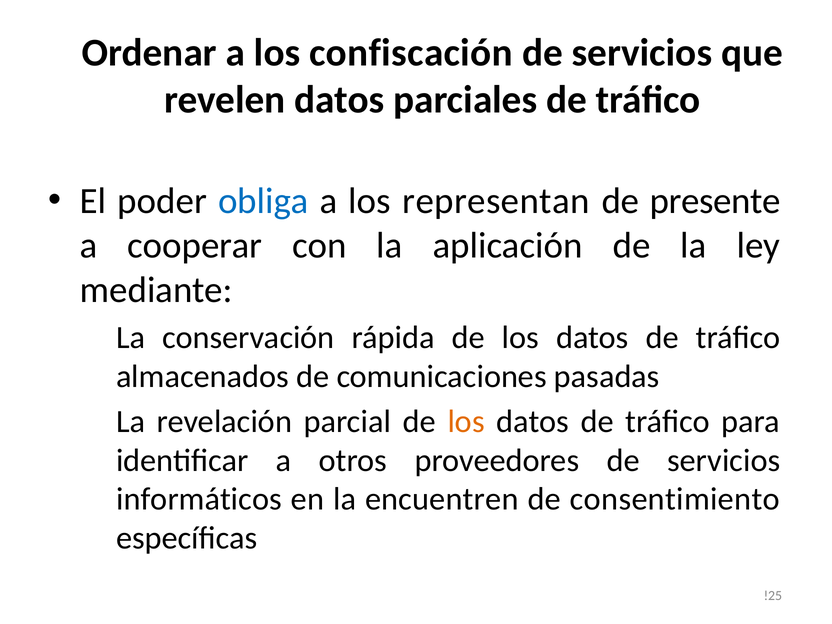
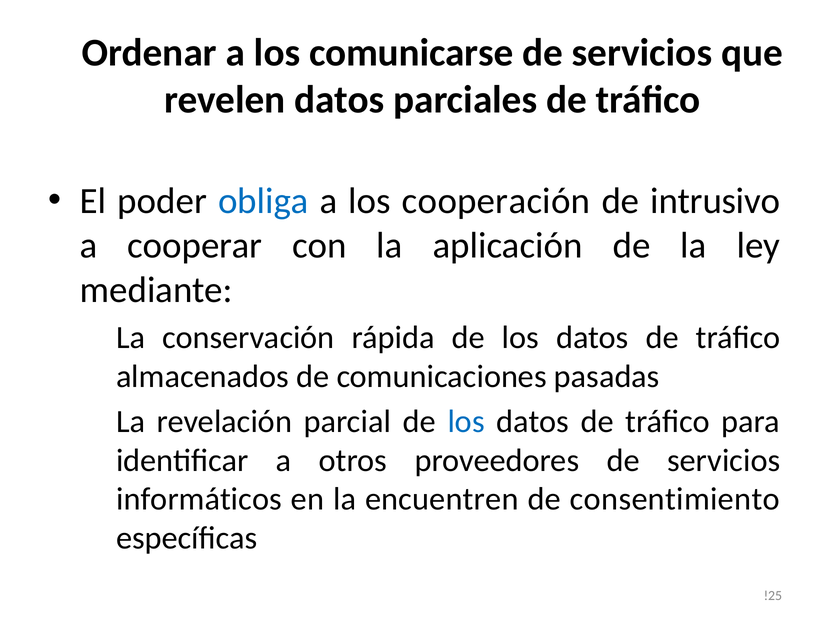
confiscación: confiscación -> comunicarse (411, 53)
representan: representan -> cooperación (496, 201)
presente: presente -> intrusivo (715, 201)
los colour: orange -> blue (466, 422)
